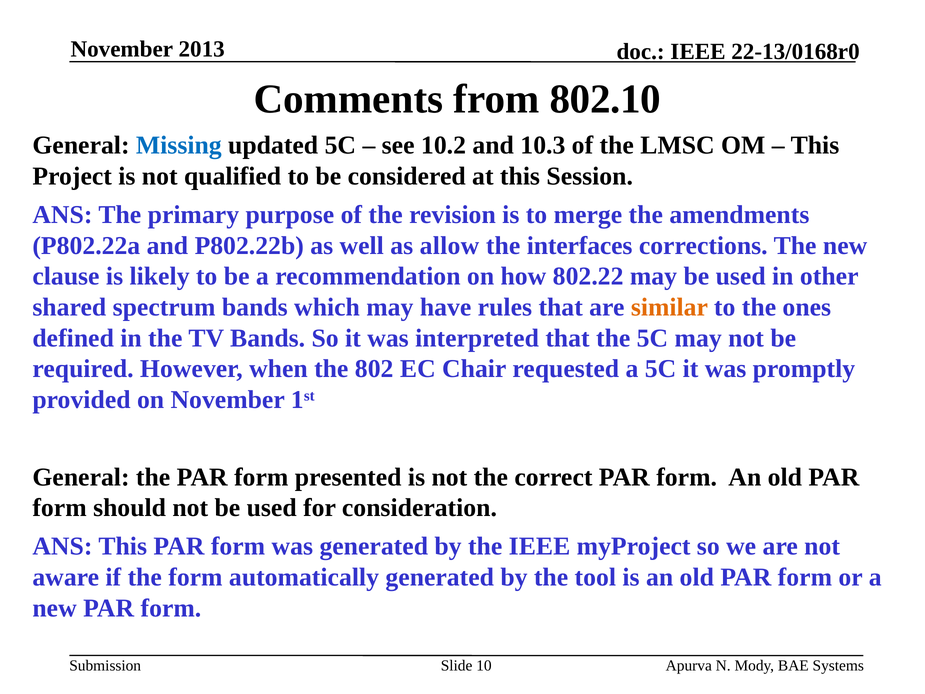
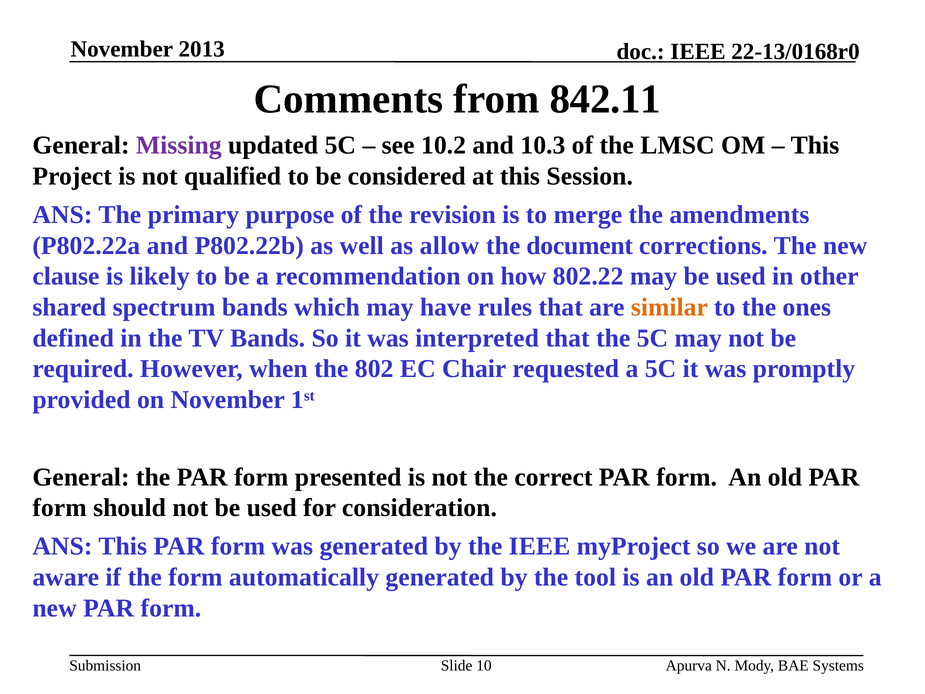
802.10: 802.10 -> 842.11 (605, 99)
Missing colour: blue -> purple (179, 145)
interfaces: interfaces -> document (580, 245)
